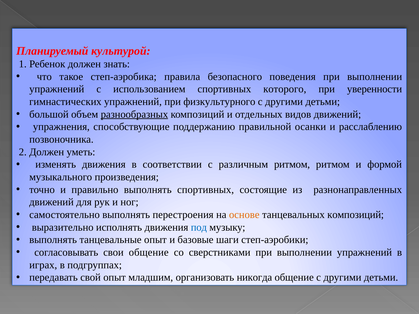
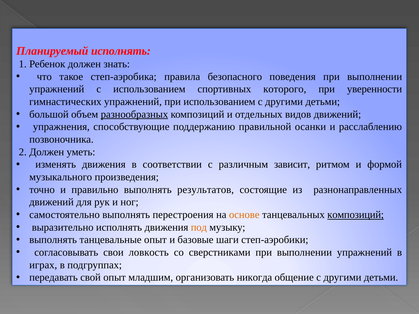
Планируемый культурой: культурой -> исполнять (121, 51)
при физкультурного: физкультурного -> использованием (219, 102)
различным ритмом: ритмом -> зависит (292, 165)
выполнять спортивных: спортивных -> результатов (206, 190)
композиций underline: none -> present (356, 215)
под colour: blue -> orange (199, 227)
свои общение: общение -> ловкость (149, 253)
